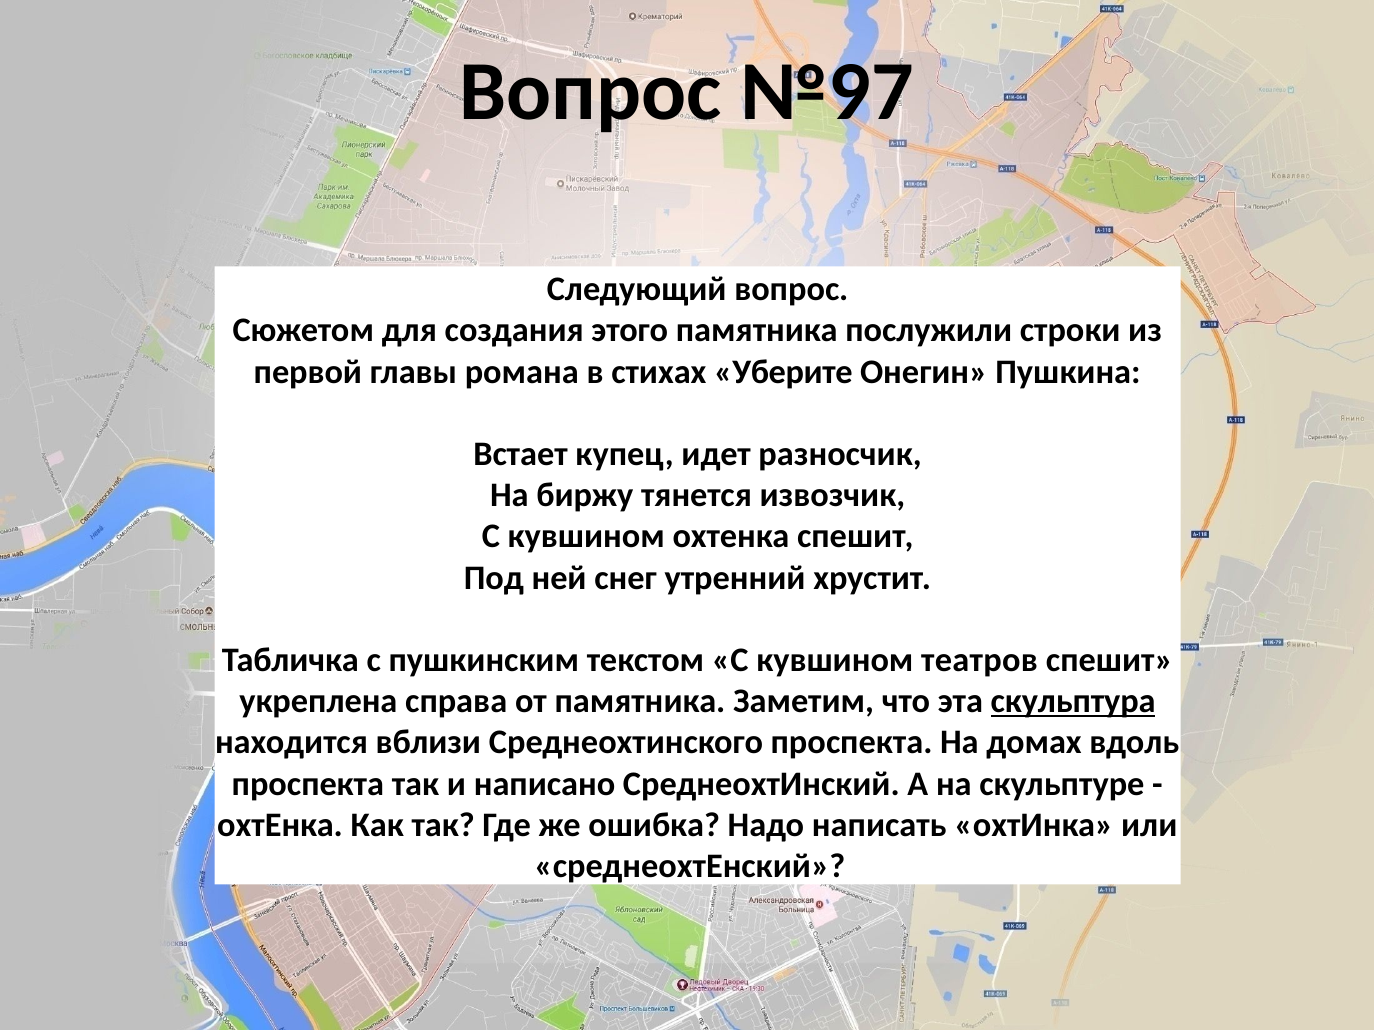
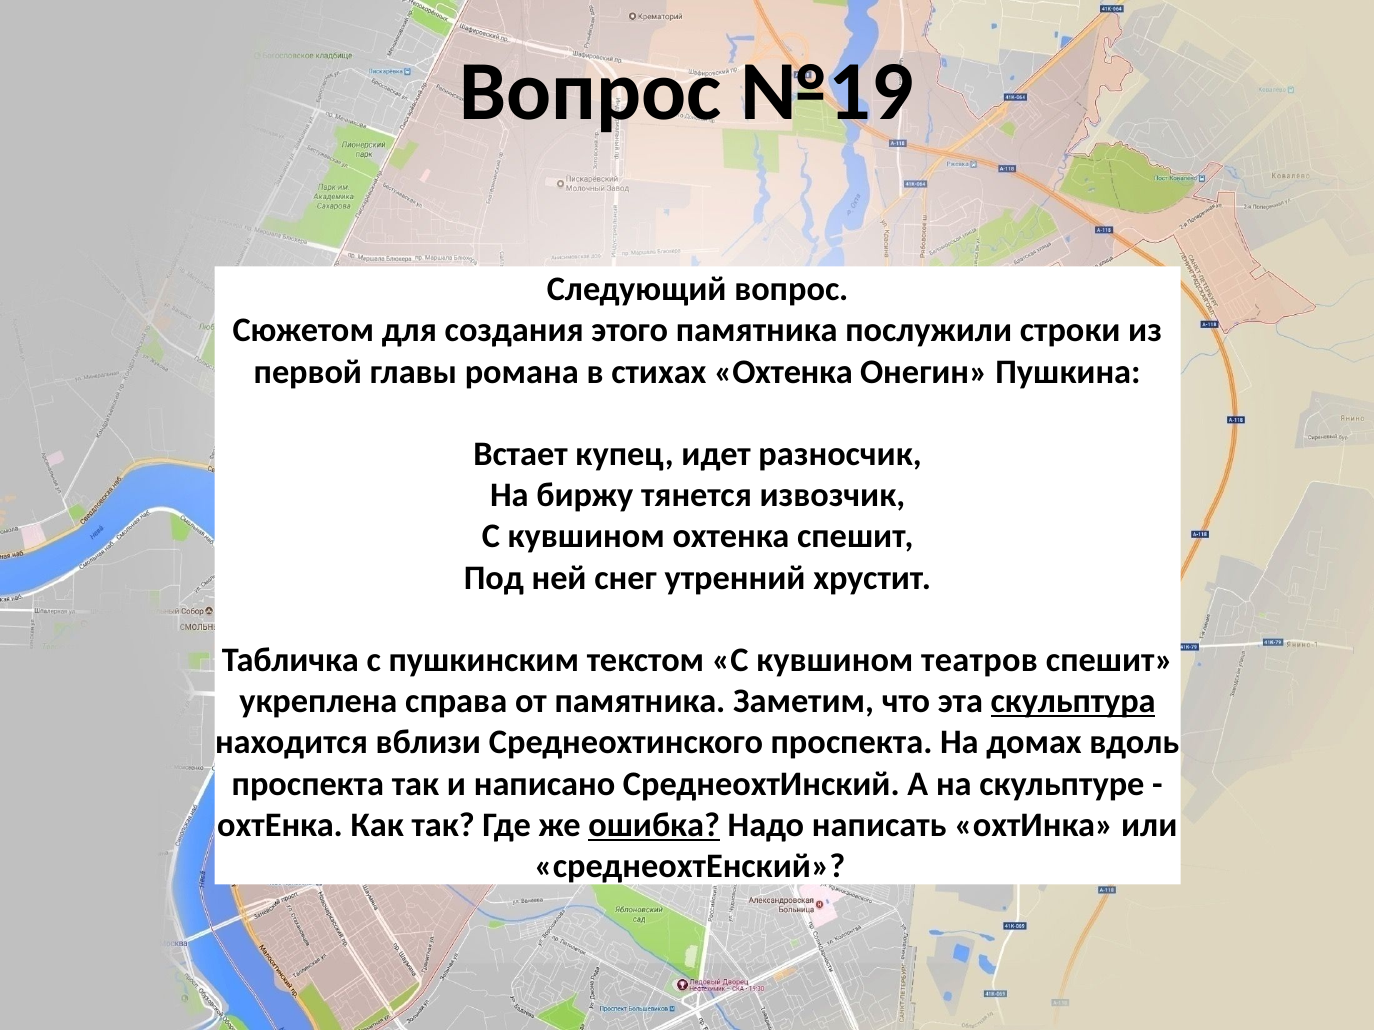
№97: №97 -> №19 (827, 92)
стихах Уберите: Уберите -> Охтенка (783, 372)
ошибка underline: none -> present (654, 825)
